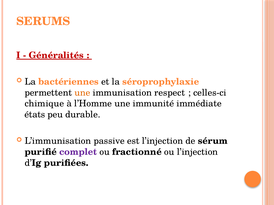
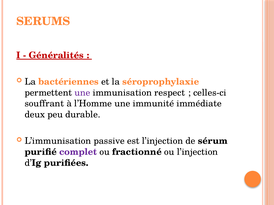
une colour: orange -> purple (82, 93)
chimique: chimique -> souffrant (44, 104)
états: états -> deux (35, 115)
